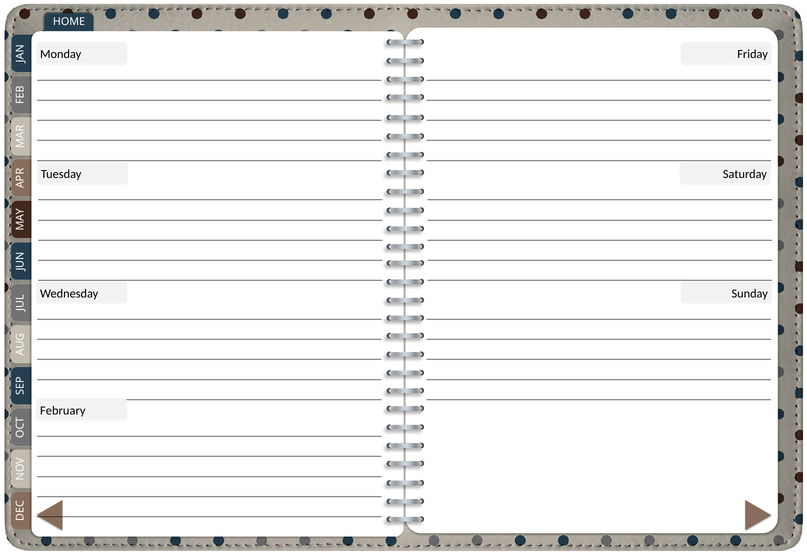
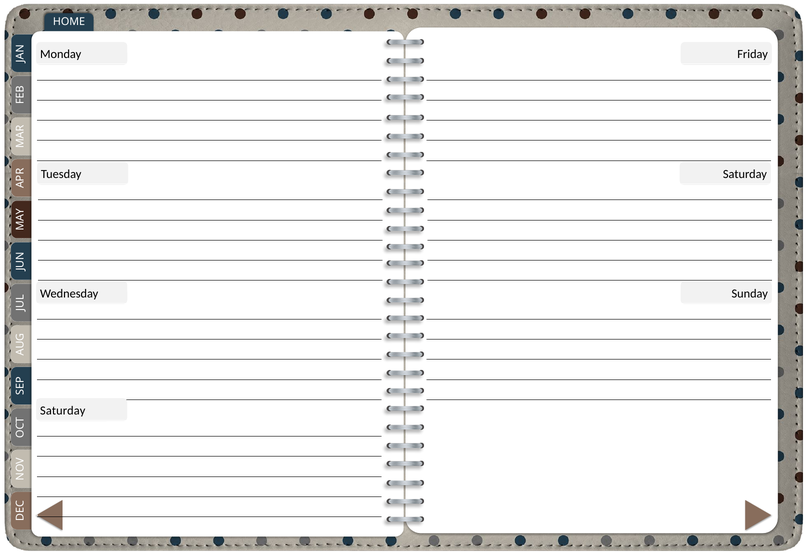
February: February -> Saturday (63, 410)
